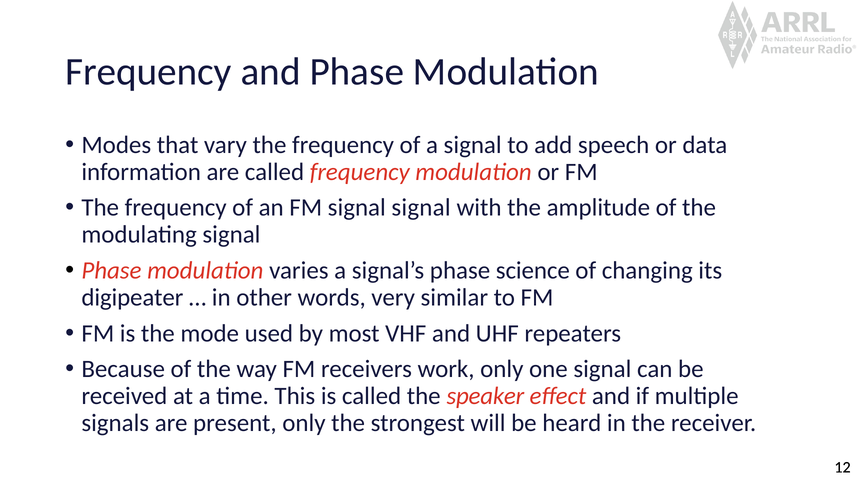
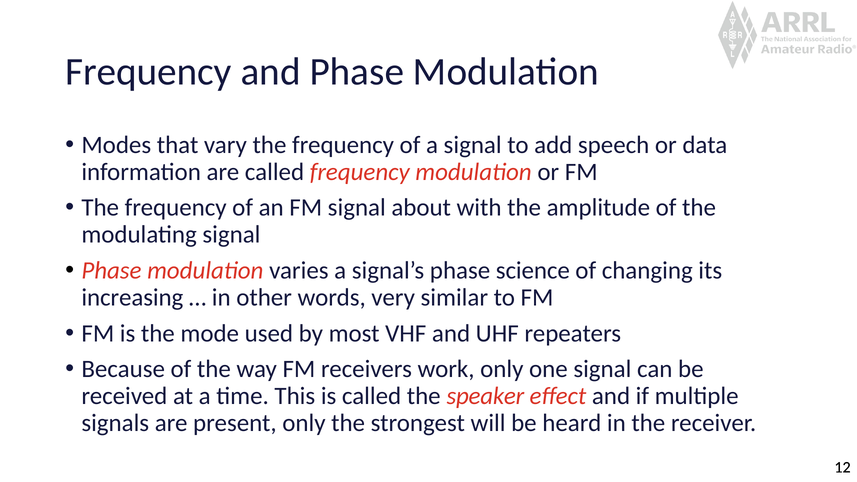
signal signal: signal -> about (421, 208)
digipeater: digipeater -> increasing (132, 297)
